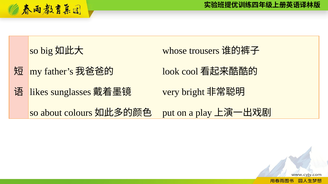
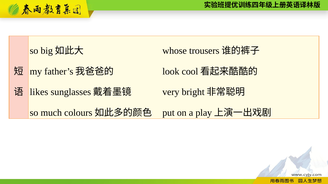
about: about -> much (51, 113)
